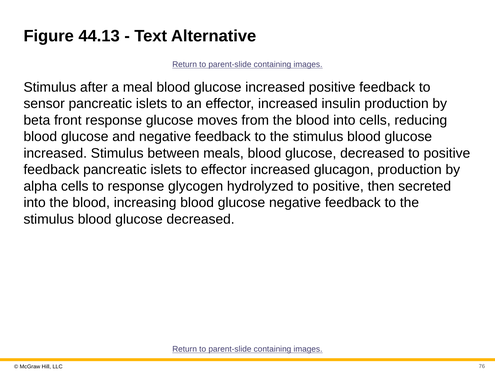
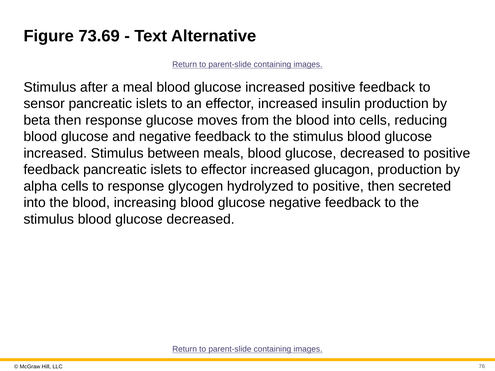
44.13: 44.13 -> 73.69 (99, 36)
beta front: front -> then (68, 120)
